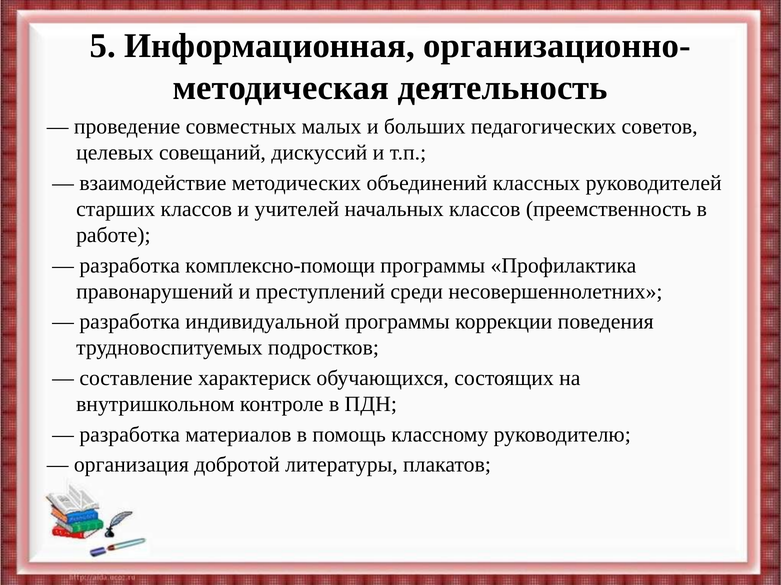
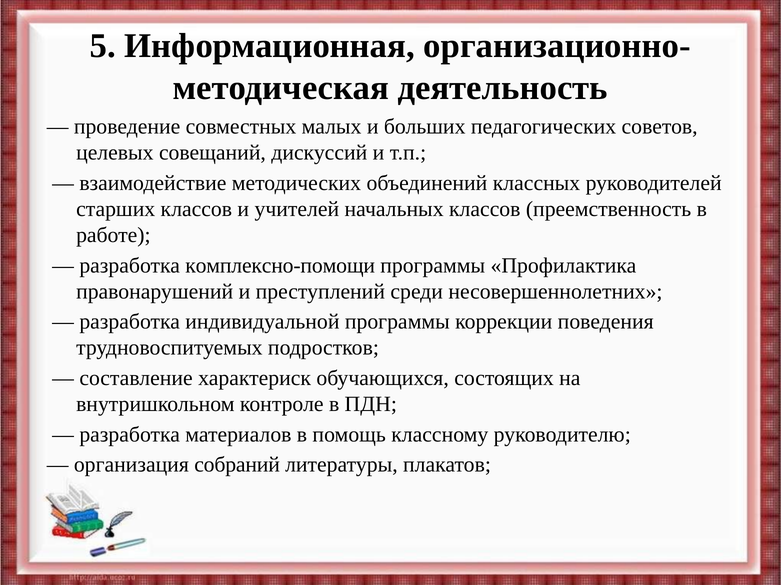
добротой: добротой -> собраний (237, 465)
